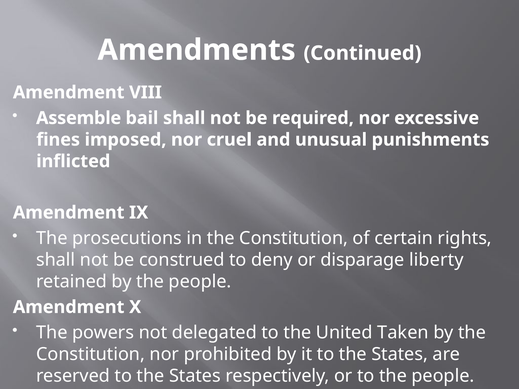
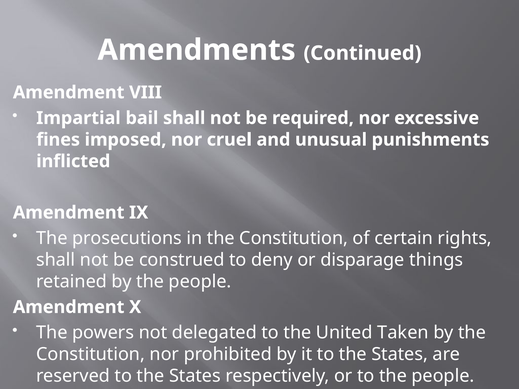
Assemble: Assemble -> Impartial (79, 118)
liberty: liberty -> things (436, 260)
